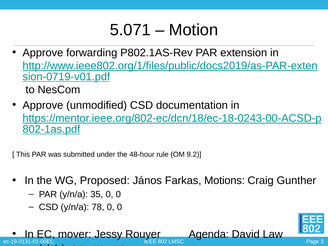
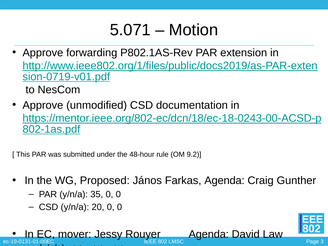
Farkas Motions: Motions -> Agenda (224, 181)
78: 78 -> 20 (98, 207)
